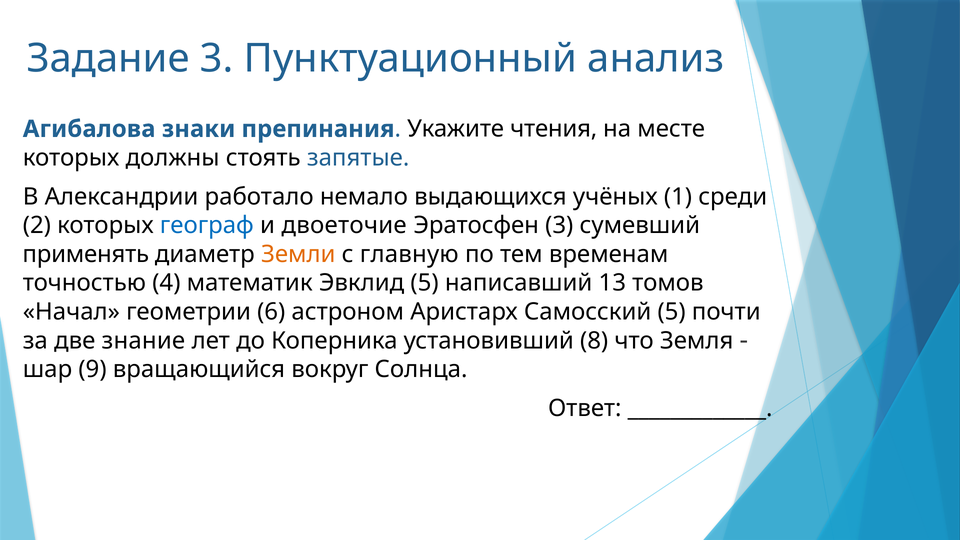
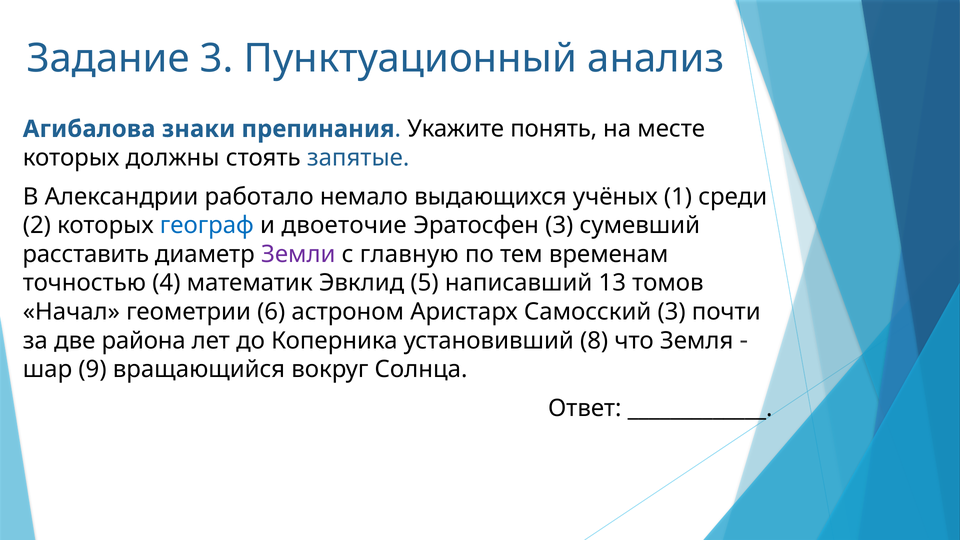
чтения: чтения -> понять (554, 129)
применять: применять -> расставить (86, 254)
Земли colour: orange -> purple (298, 254)
Самосский 5: 5 -> 3 (672, 312)
знание: знание -> района (144, 341)
